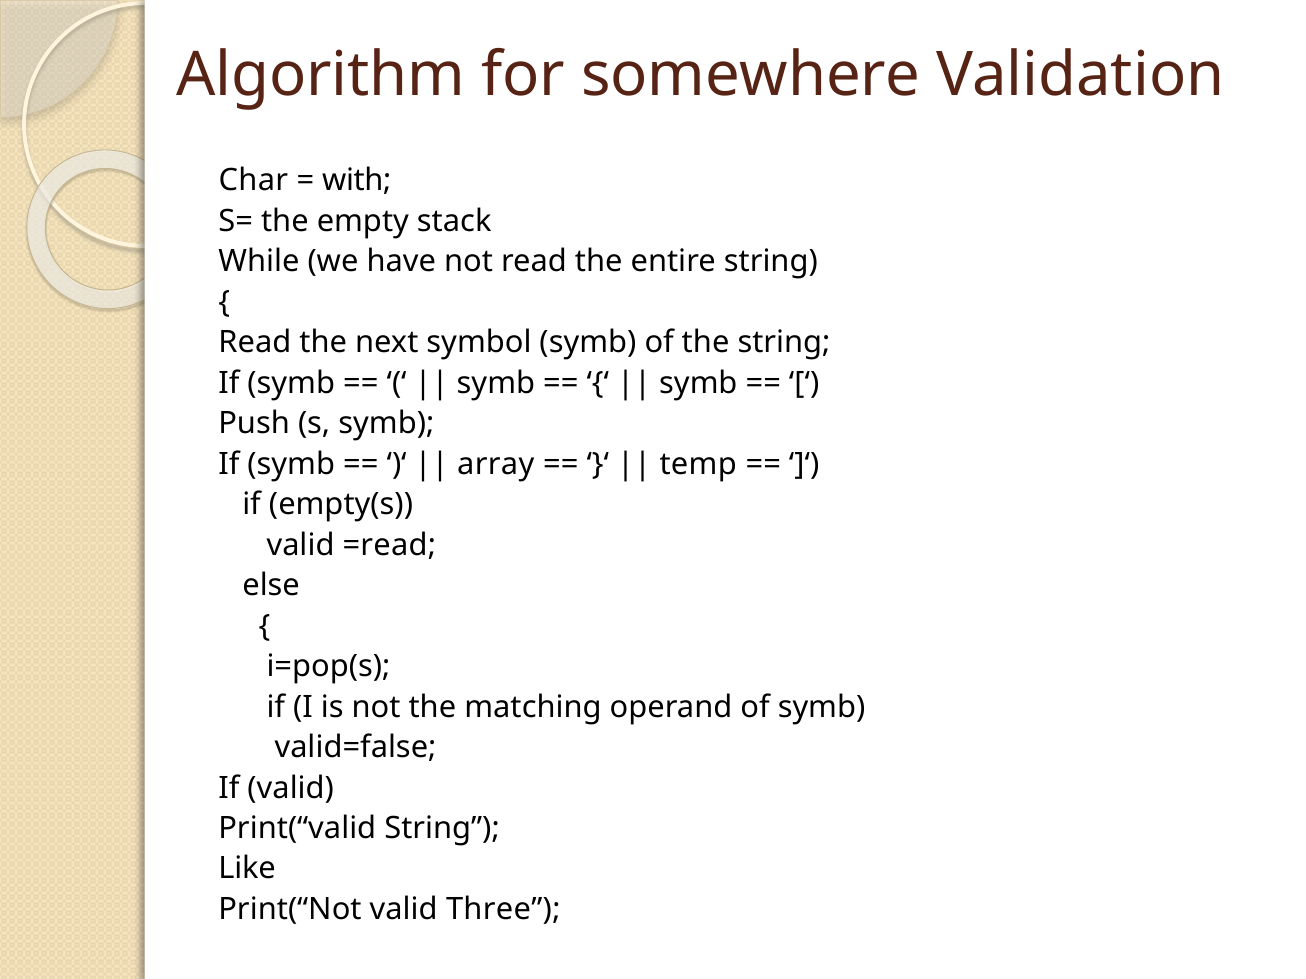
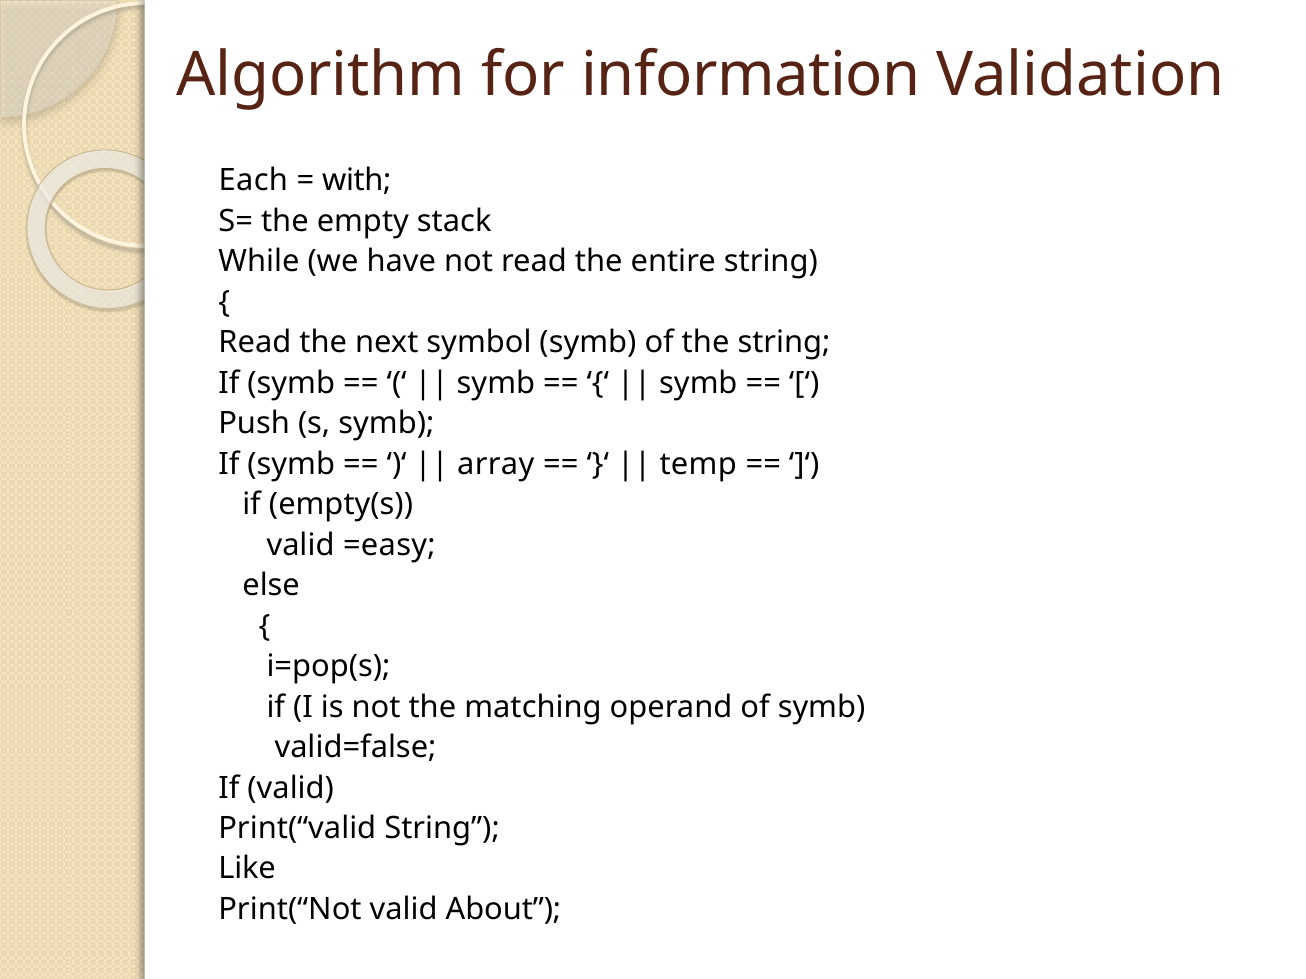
somewhere: somewhere -> information (751, 75)
Char: Char -> Each (253, 180)
=read: =read -> =easy (389, 545)
Three: Three -> About (503, 910)
